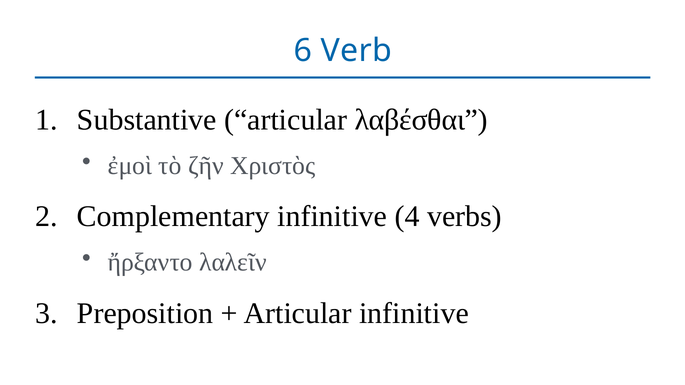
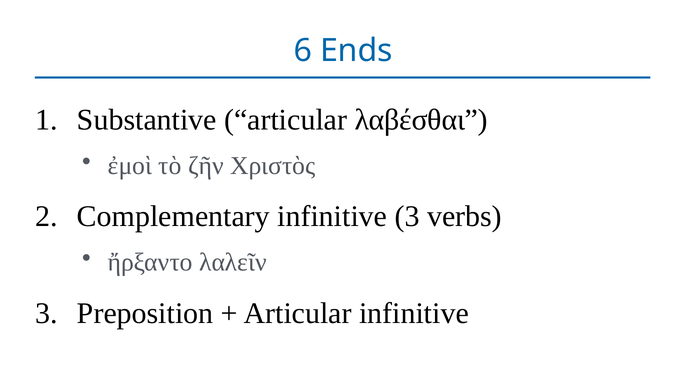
Verb: Verb -> Ends (356, 51)
infinitive 4: 4 -> 3 (407, 217)
